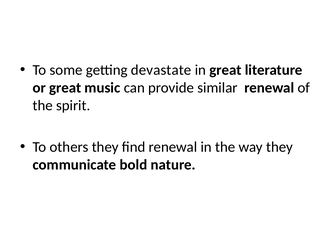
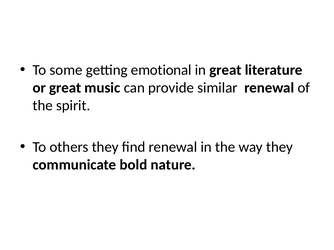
devastate: devastate -> emotional (161, 70)
